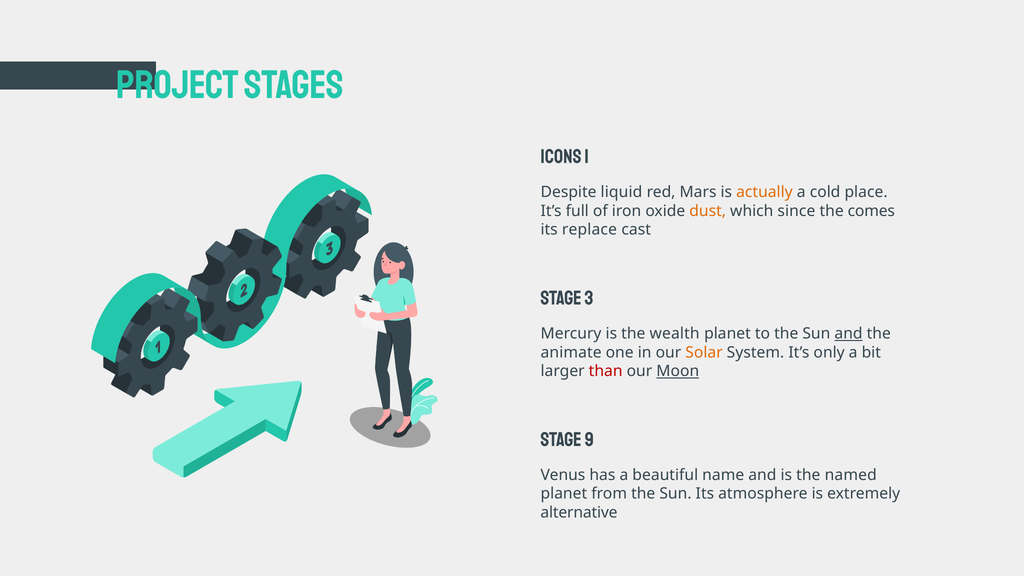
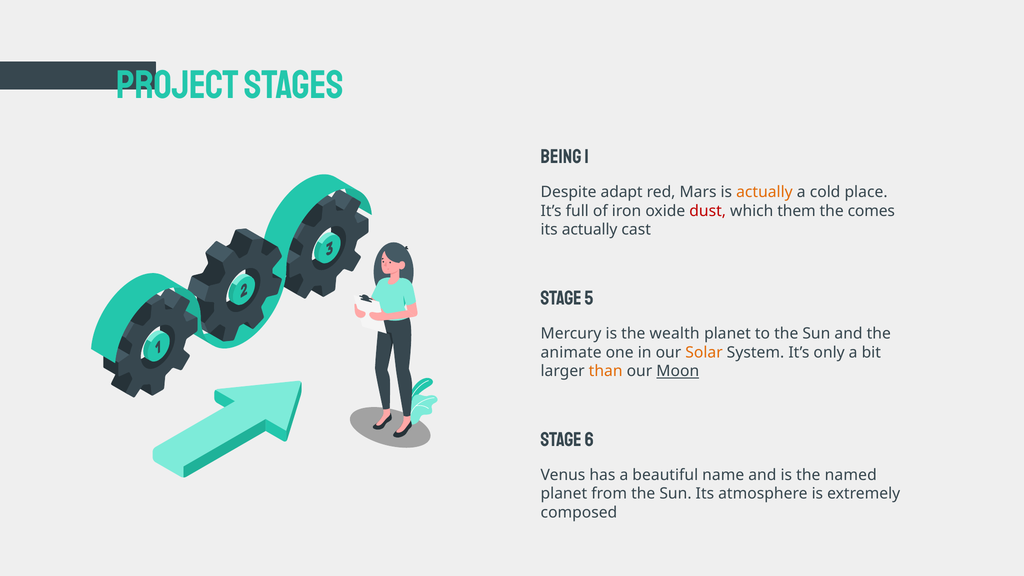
ICONS: ICONS -> BEING (561, 157)
liquid: liquid -> adapt (622, 192)
dust colour: orange -> red (708, 211)
since: since -> them (797, 211)
its replace: replace -> actually (590, 230)
3: 3 -> 5 (589, 298)
and underline: present -> none (849, 334)
than colour: red -> orange (606, 371)
9: 9 -> 6 (589, 440)
alternative: alternative -> composed (579, 513)
